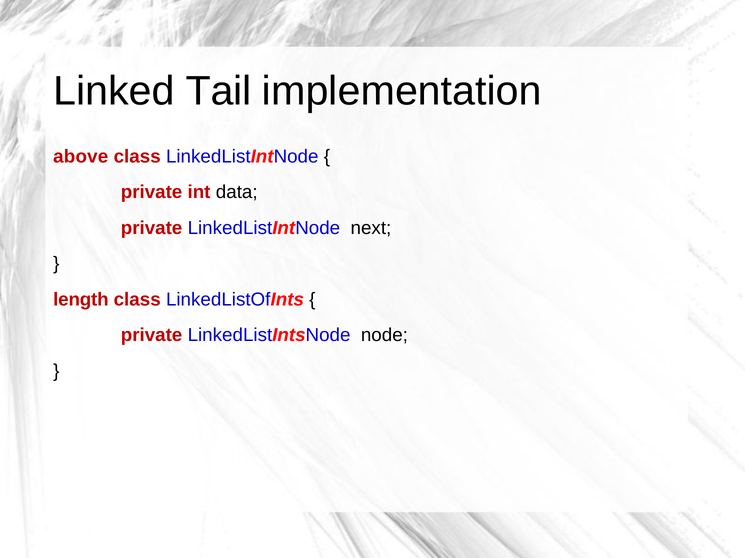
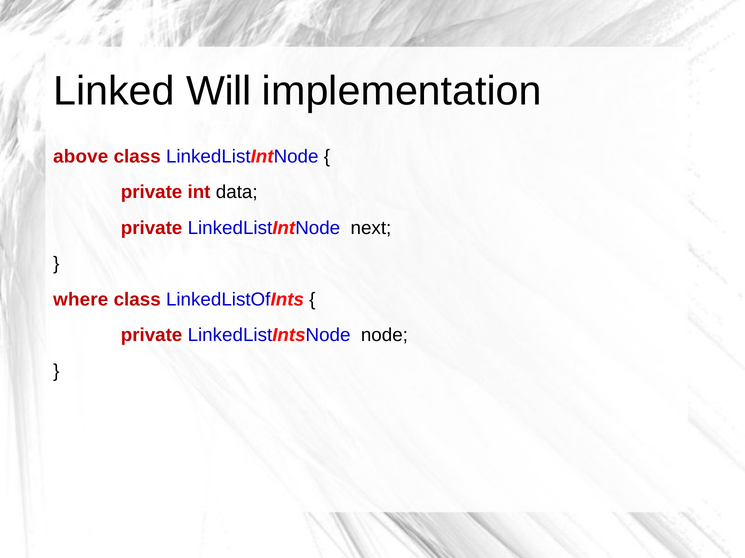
Tail: Tail -> Will (219, 91)
length: length -> where (81, 300)
